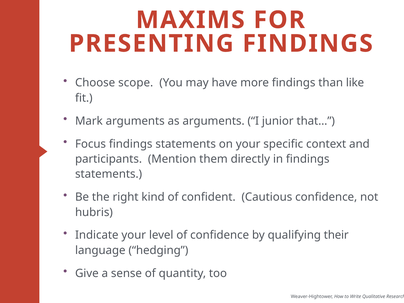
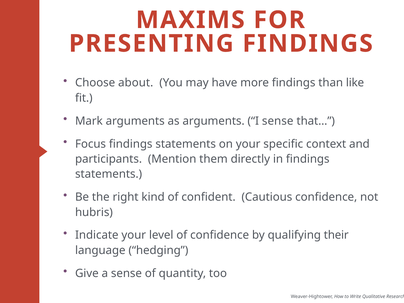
scope: scope -> about (136, 83)
I junior: junior -> sense (278, 121)
